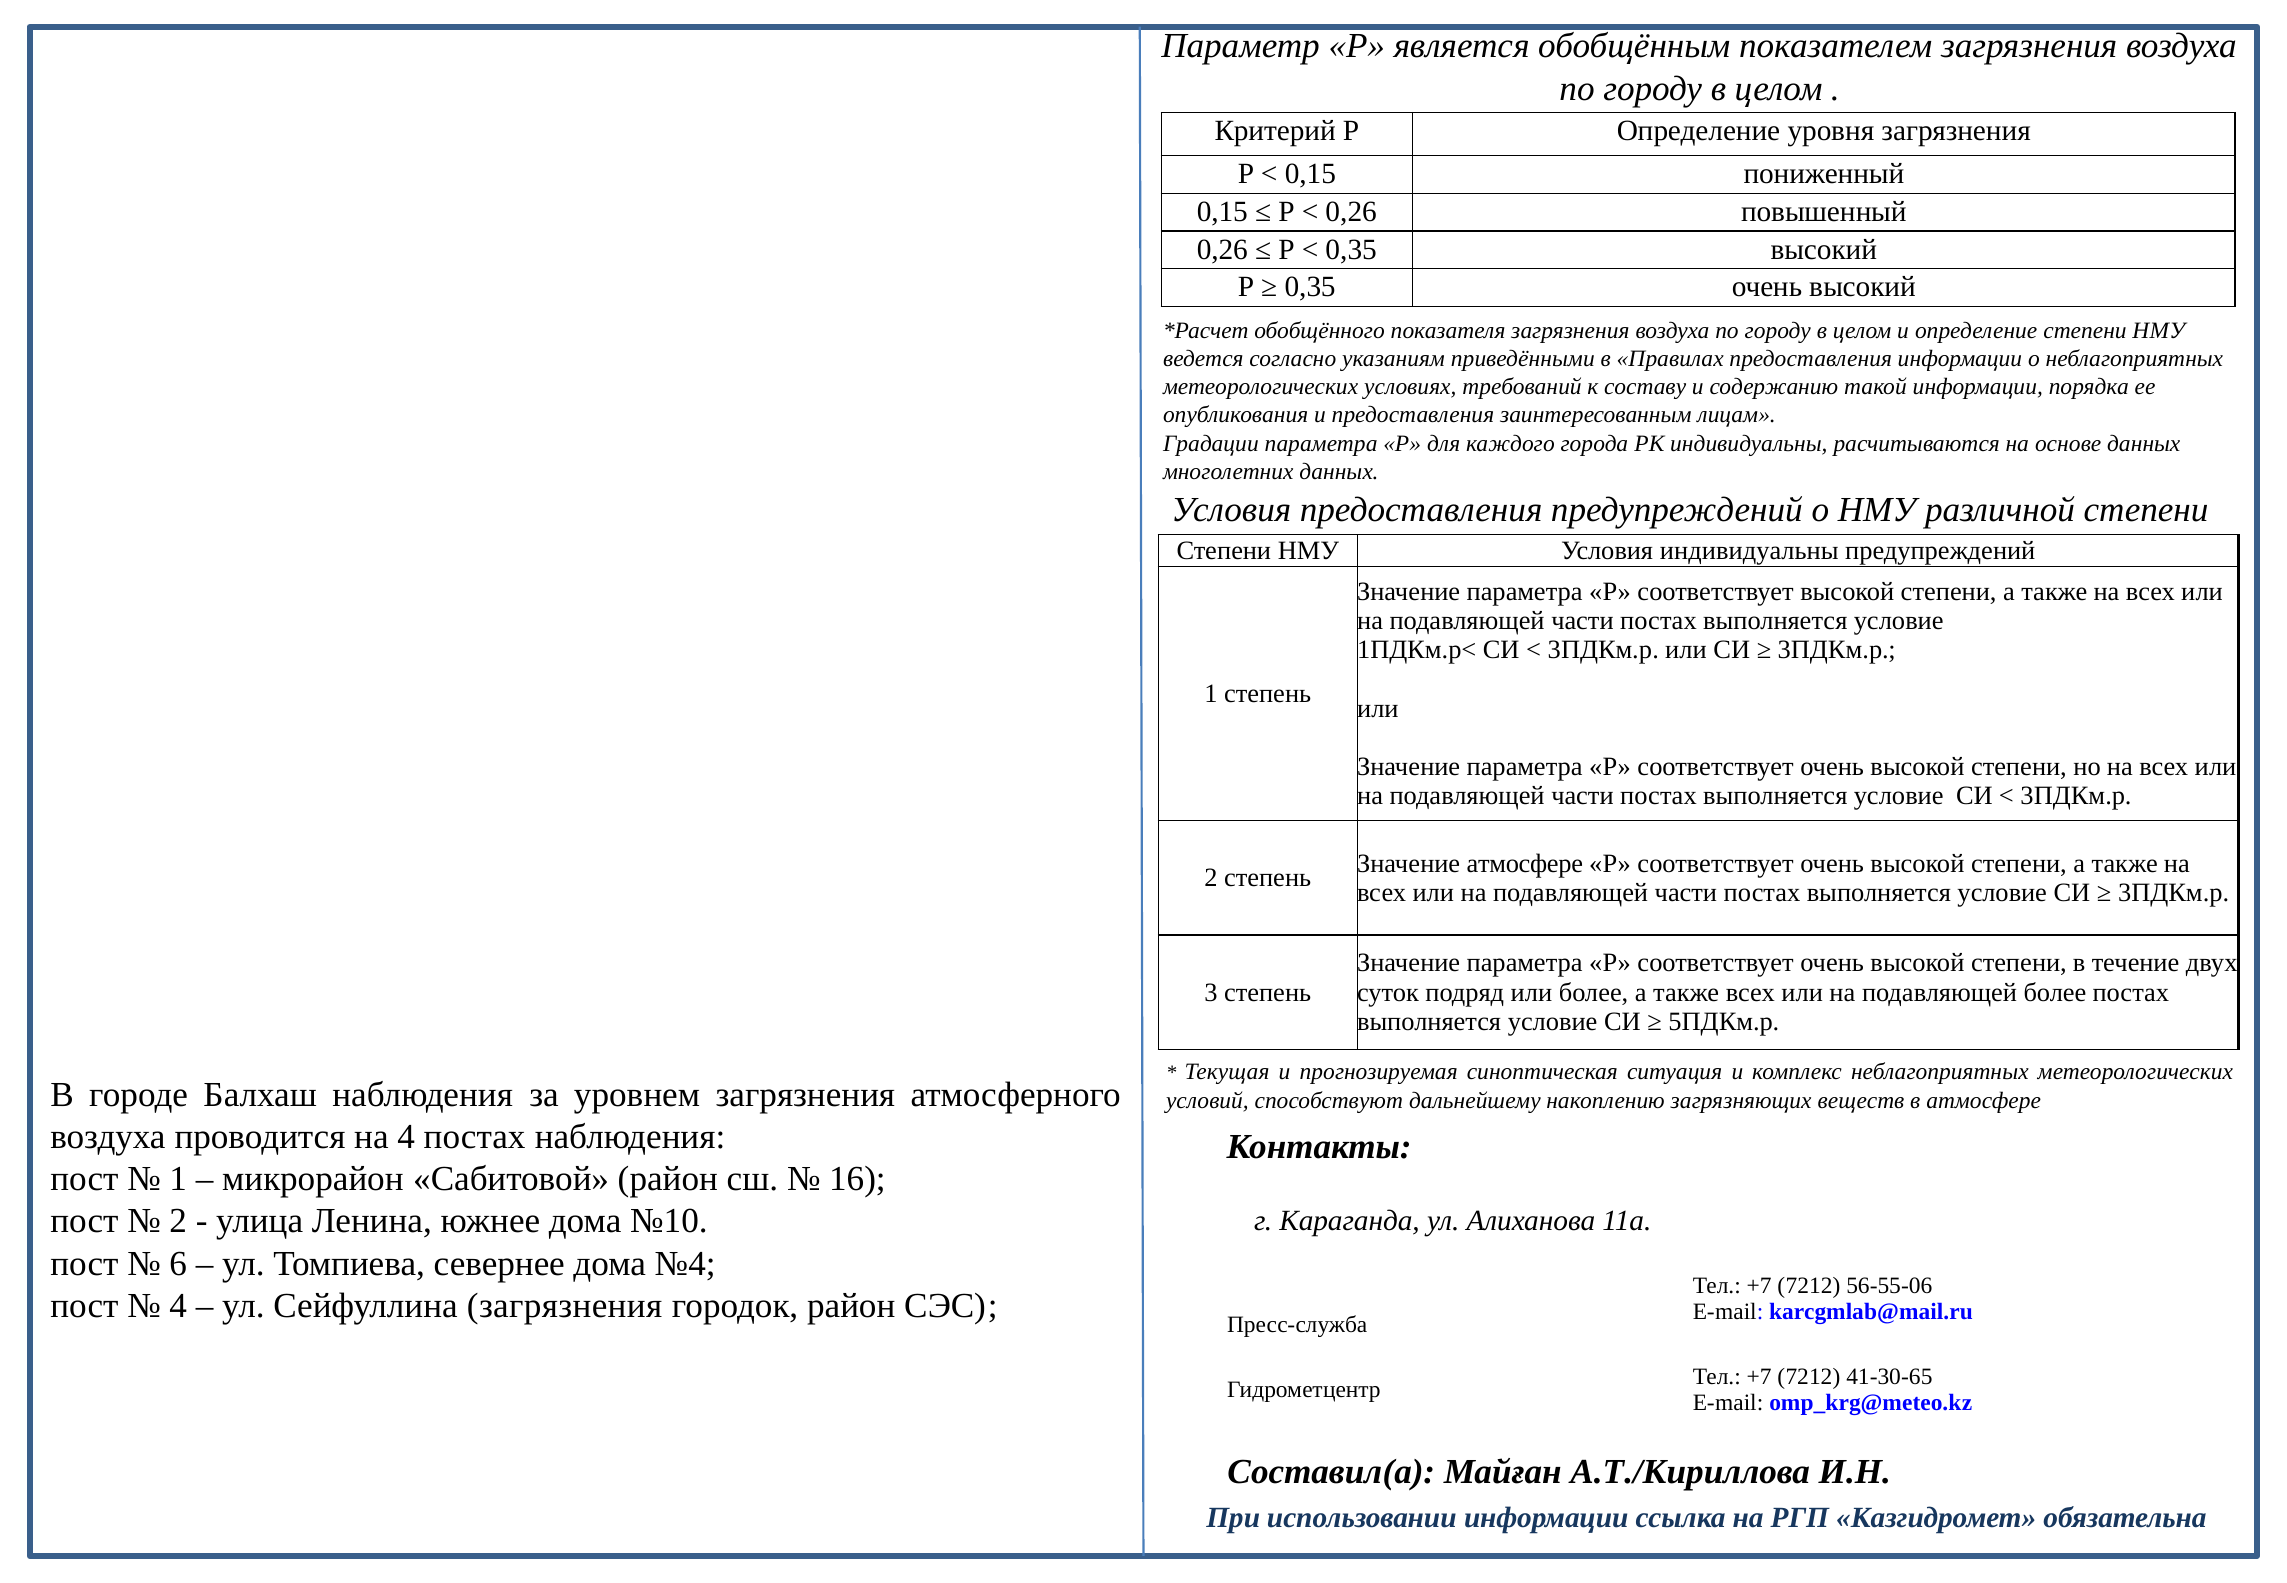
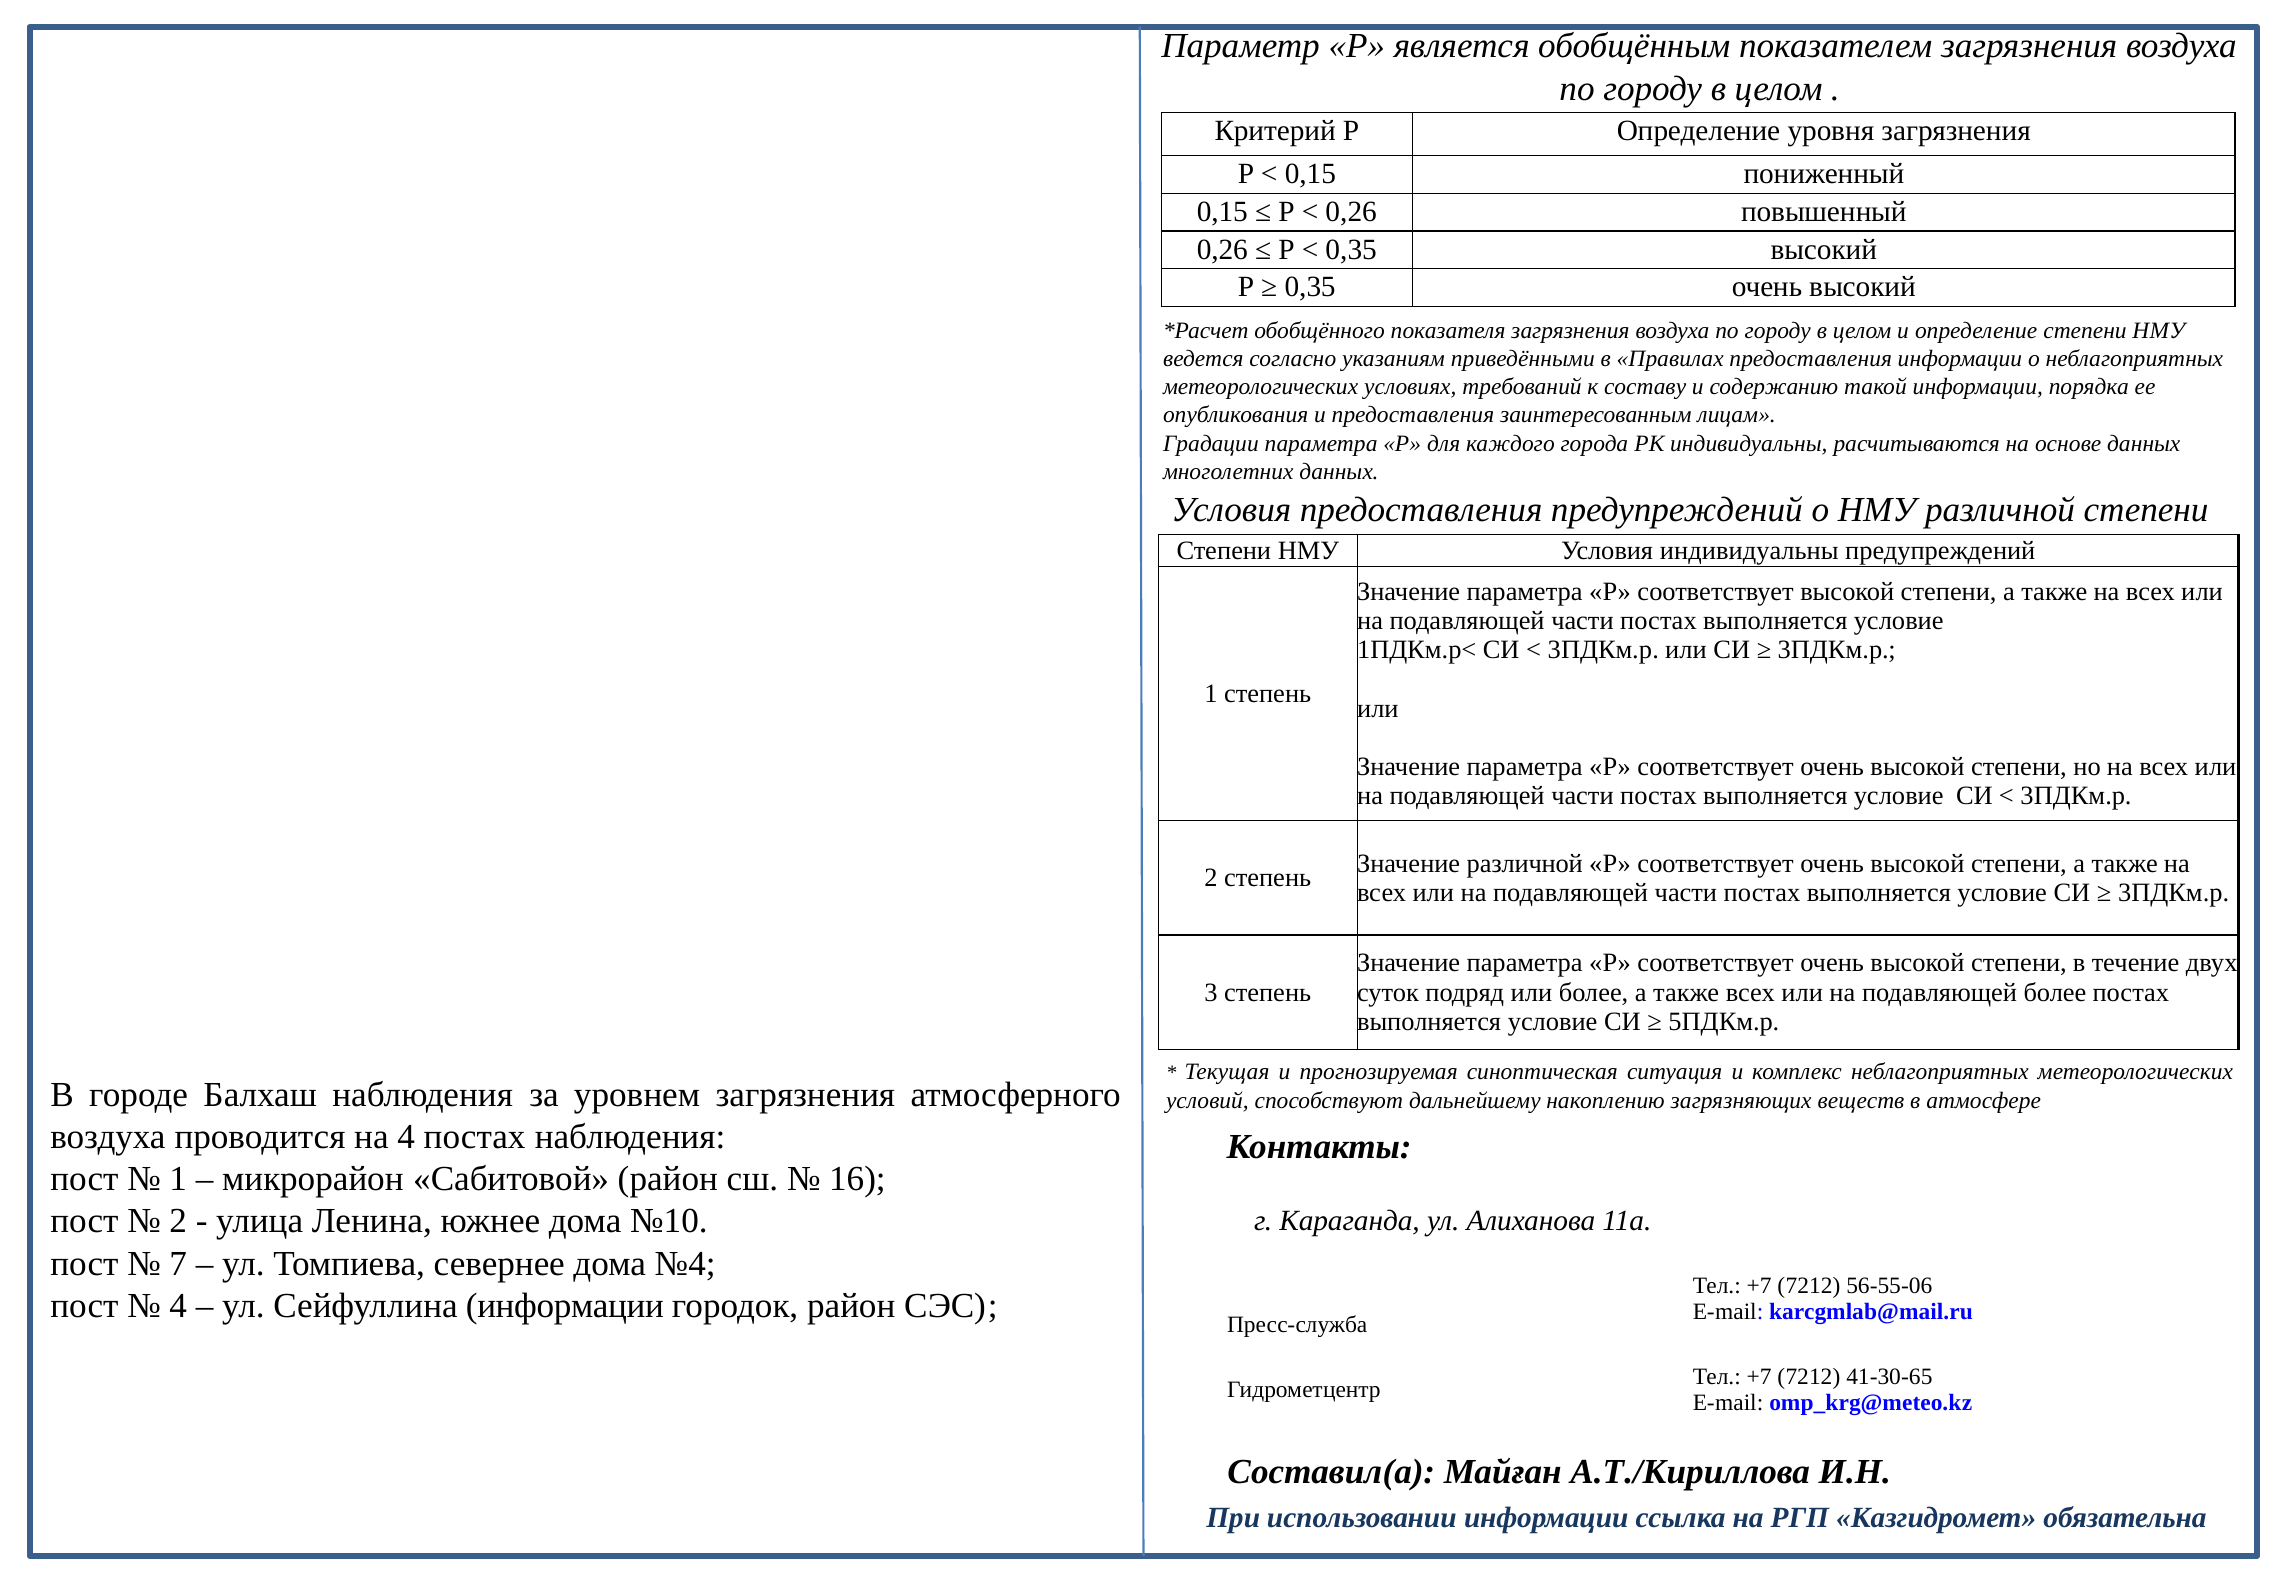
Значение атмосфере: атмосфере -> различной (1525, 864)
6: 6 -> 7 (178, 1264)
Сейфуллина загрязнения: загрязнения -> информации (565, 1306)
